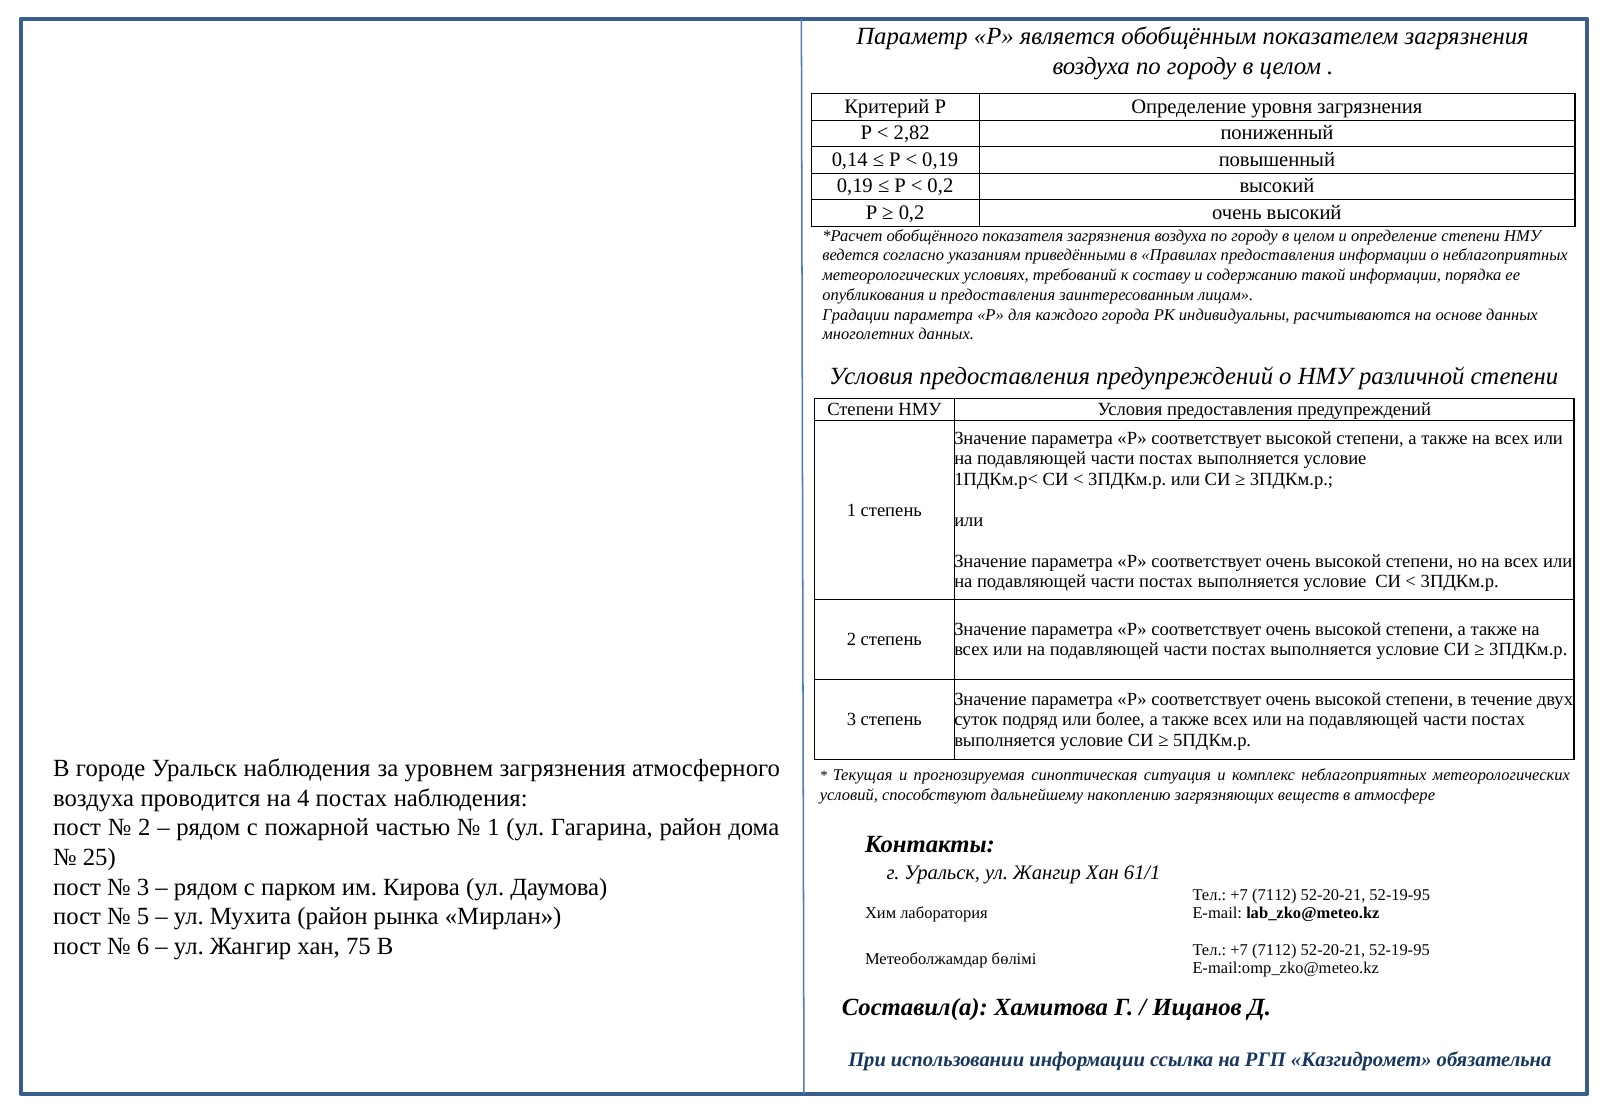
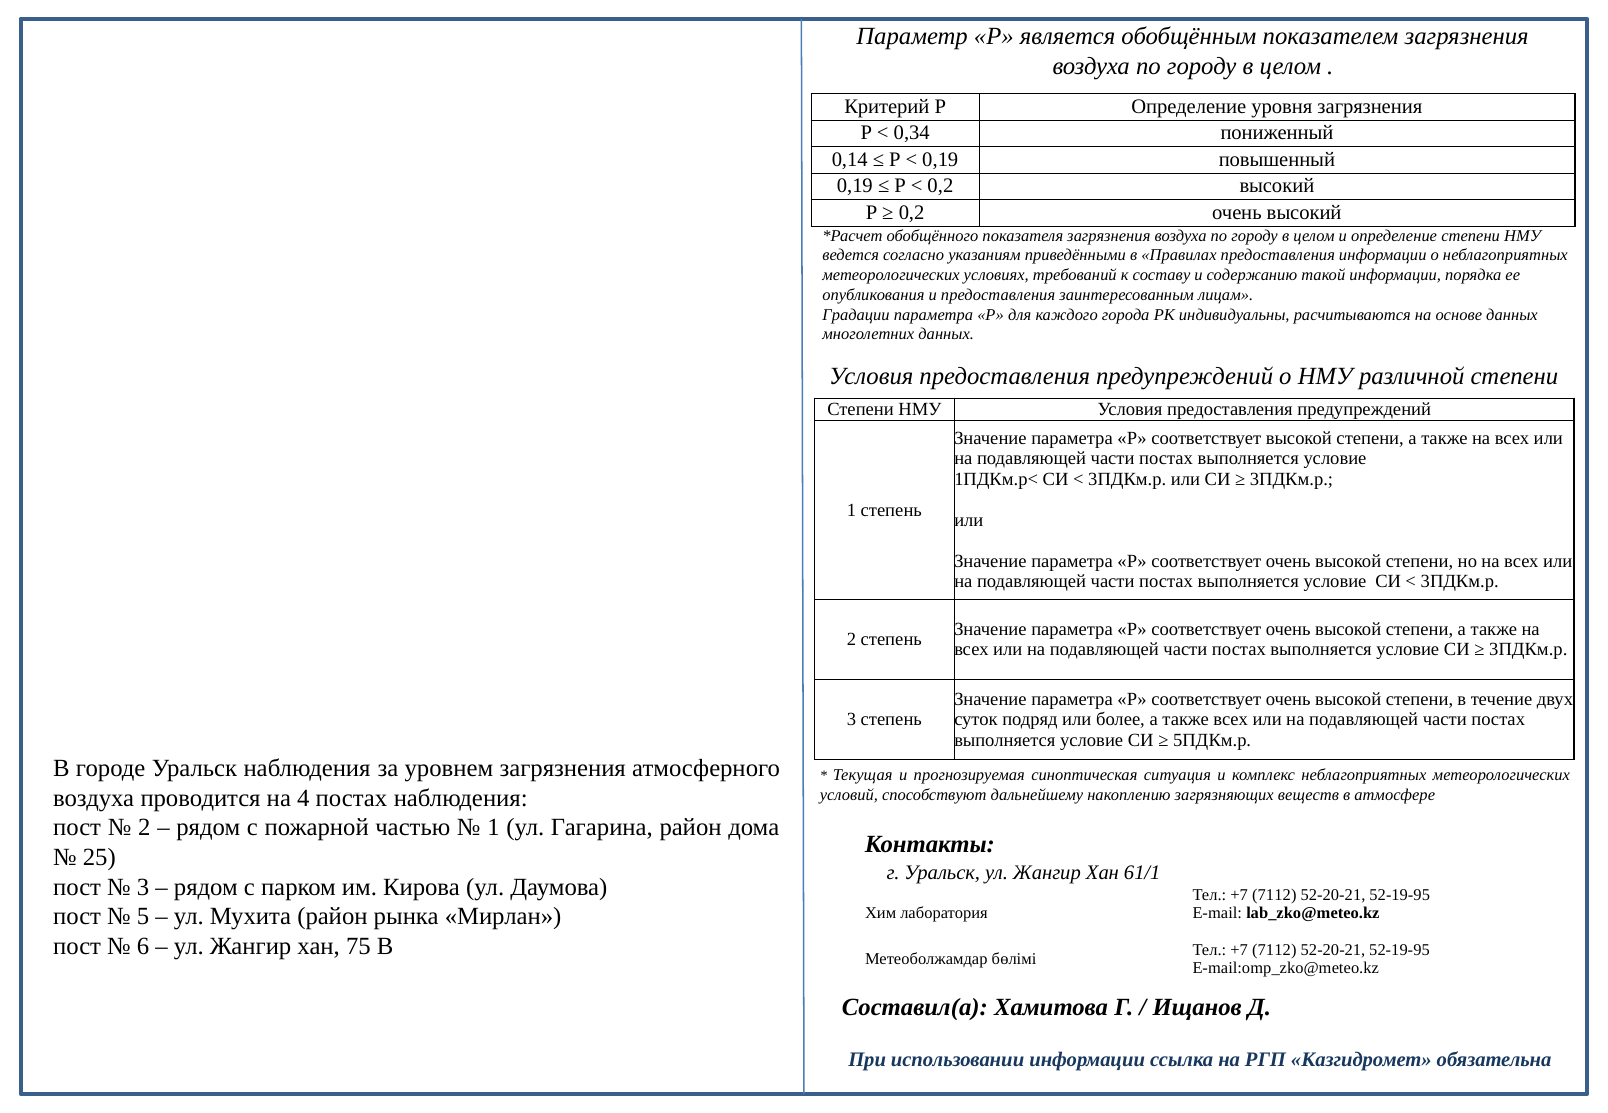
2,82: 2,82 -> 0,34 (912, 133)
